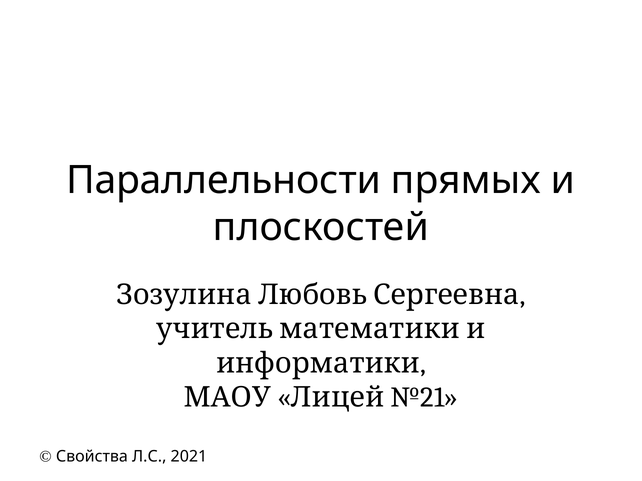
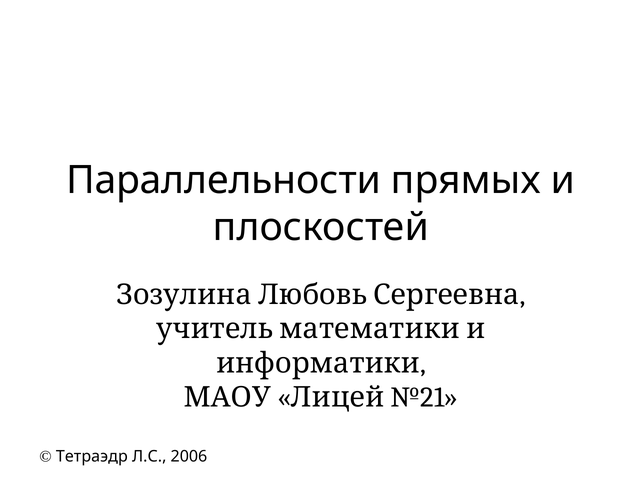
Свойства: Свойства -> Тетраэдр (92, 457)
2021: 2021 -> 2006 (189, 457)
